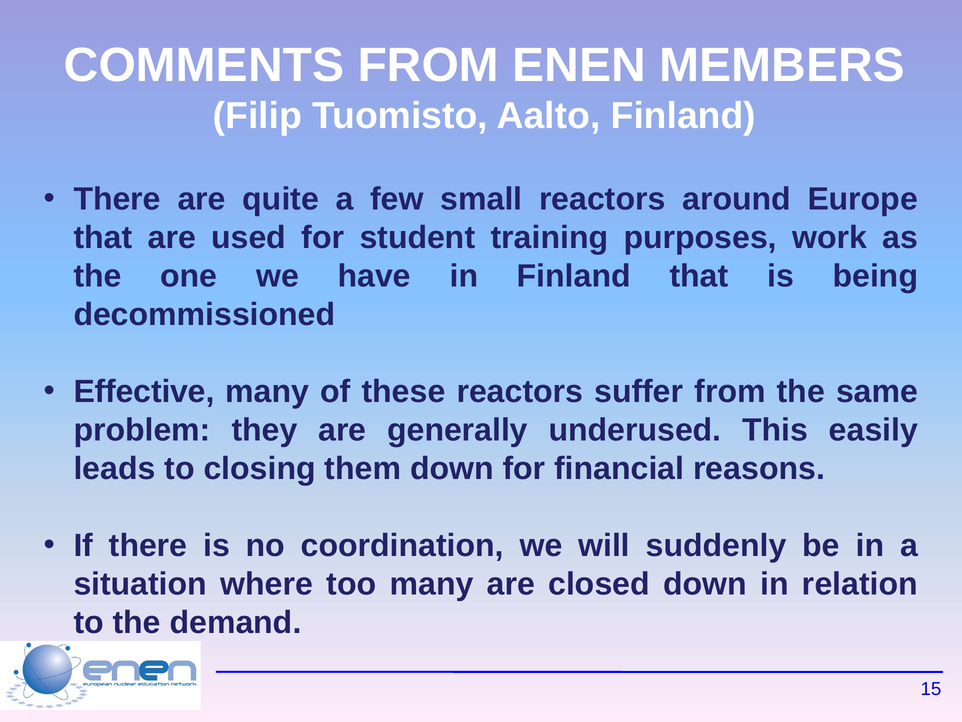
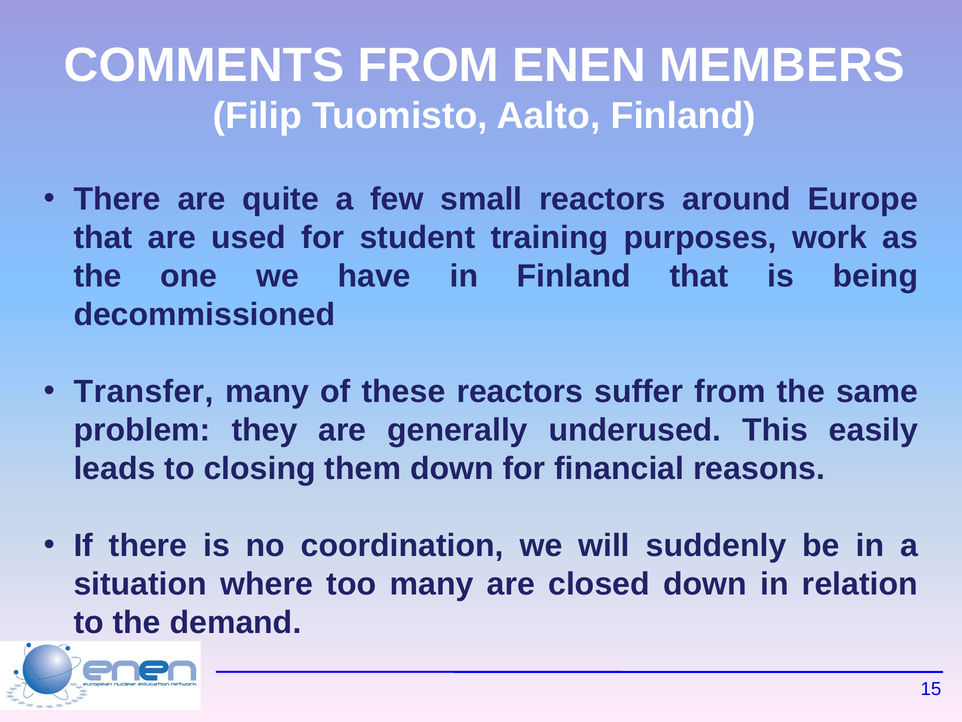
Effective: Effective -> Transfer (144, 392)
